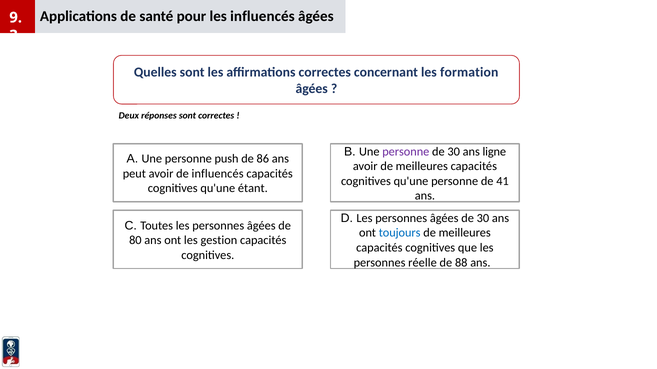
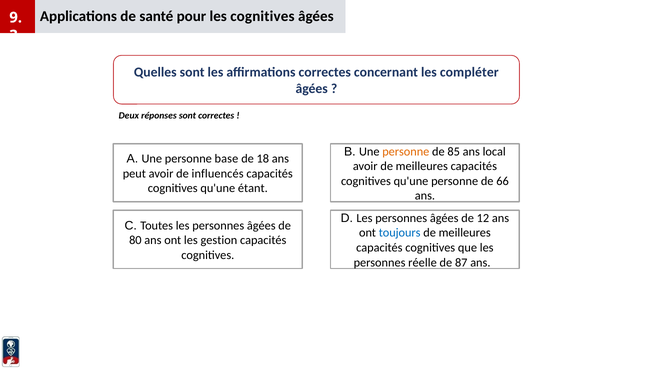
les influencés: influencés -> cognitives (262, 16)
formation: formation -> compléter (469, 73)
personne colour: purple -> orange (406, 152)
30: 30 -> 85 (454, 152)
ligne: ligne -> local (494, 152)
push: push -> base (226, 159)
86: 86 -> 18 (263, 159)
41: 41 -> 66 (503, 181)
âgées de 30: 30 -> 12 (483, 219)
88: 88 -> 87 (461, 263)
